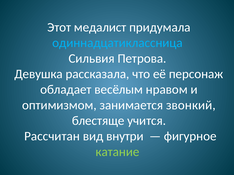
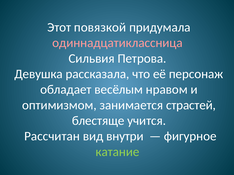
медалист: медалист -> повязкой (100, 27)
одиннадцатиклассница colour: light blue -> pink (117, 43)
звонкий: звонкий -> страстей (191, 105)
